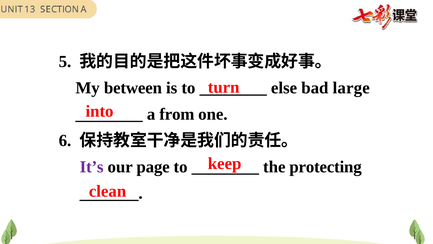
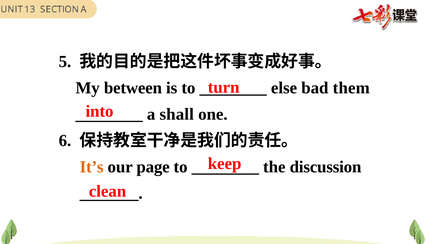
large: large -> them (351, 88)
from: from -> shall (177, 114)
It’s colour: purple -> orange (92, 167)
protecting: protecting -> discussion (326, 167)
